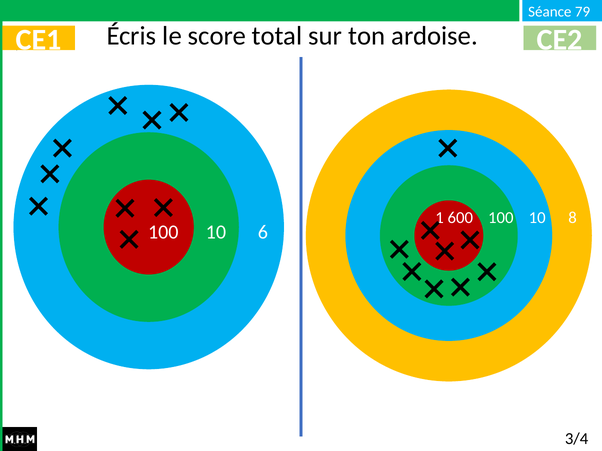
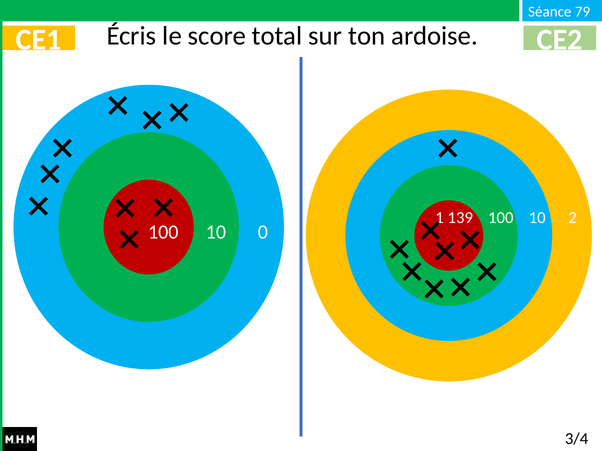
600: 600 -> 139 (460, 218)
8: 8 -> 2 (573, 218)
6: 6 -> 0 (263, 232)
